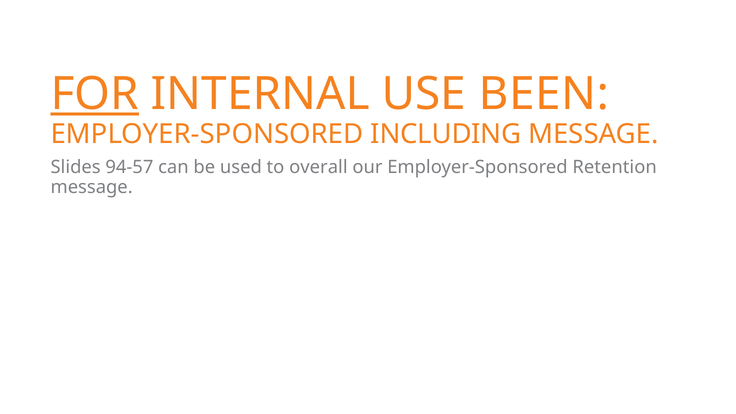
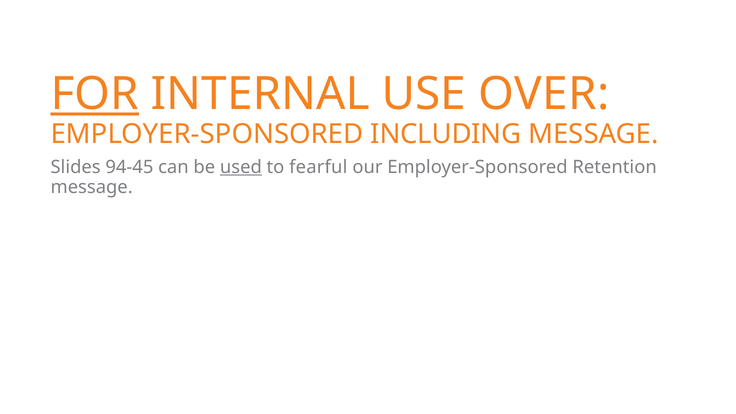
BEEN: BEEN -> OVER (544, 94)
94-57: 94-57 -> 94-45 (129, 167)
used underline: none -> present (241, 167)
overall: overall -> fearful (318, 167)
